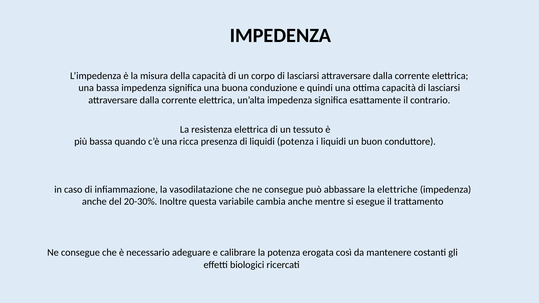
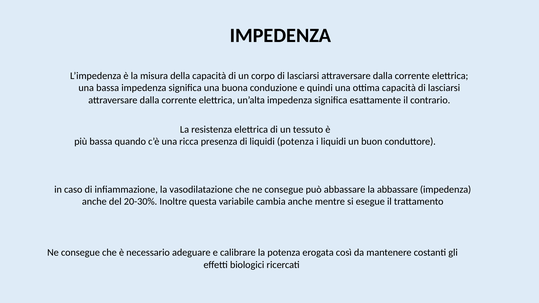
la elettriche: elettriche -> abbassare (397, 189)
